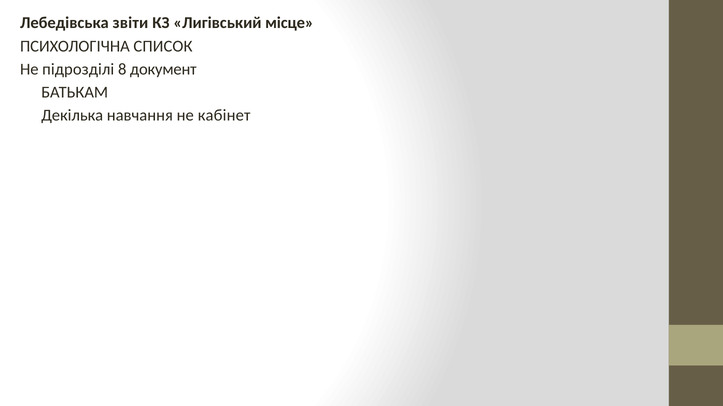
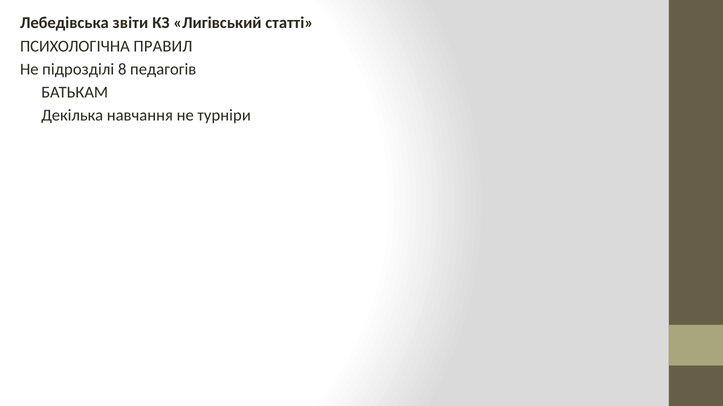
місце: місце -> статті (289, 23)
СПИСОК: СПИСОК -> ПРАВИЛ (163, 46)
документ: документ -> педагогів (163, 69)
кабінет: кабінет -> турніри (224, 116)
